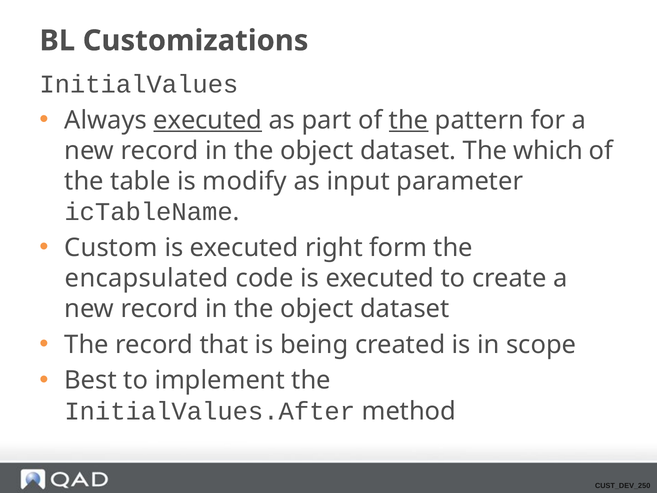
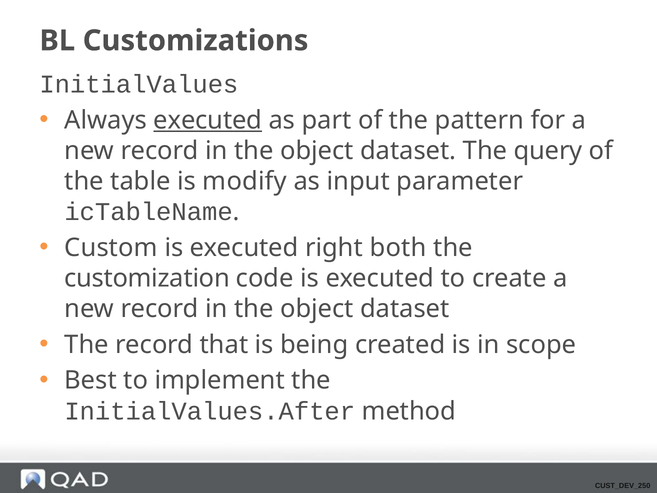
the underline: present -> none (409, 120)
which: which -> query (548, 151)
form: form -> both (398, 248)
encapsulated: encapsulated -> customization (147, 278)
